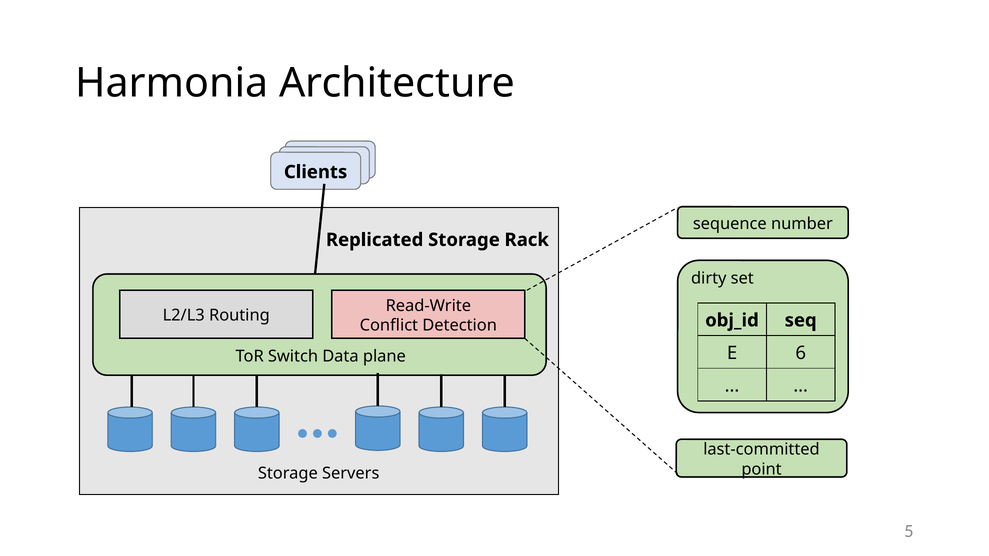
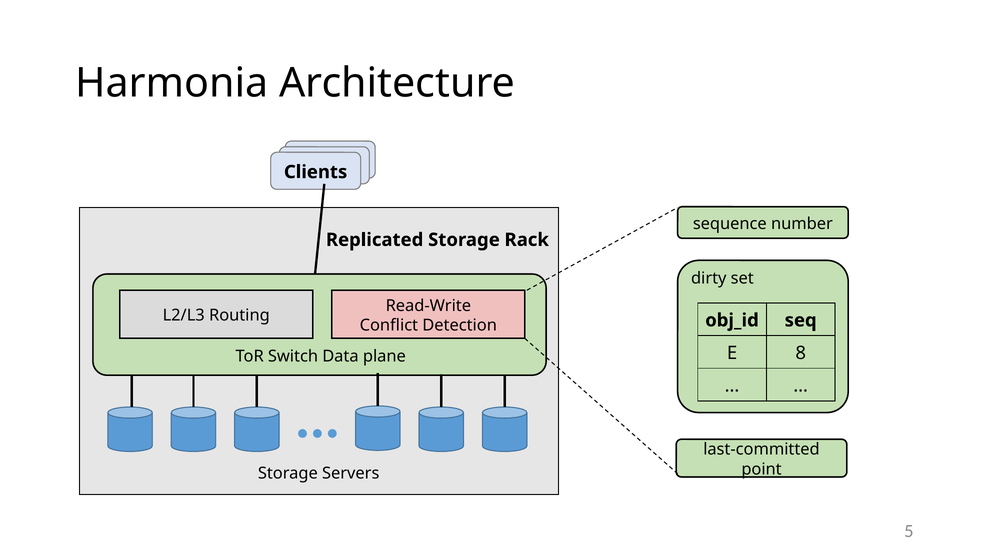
6: 6 -> 8 (801, 353)
